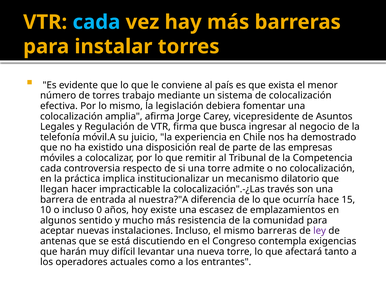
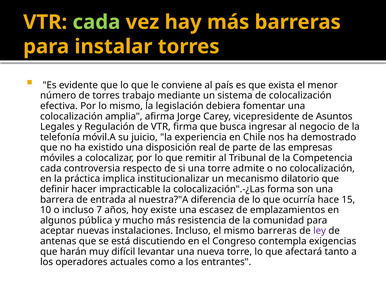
cada colour: light blue -> light green (96, 22)
llegan: llegan -> definir (55, 190)
través: través -> forma (281, 190)
0: 0 -> 7 (99, 210)
sentido: sentido -> pública (96, 221)
